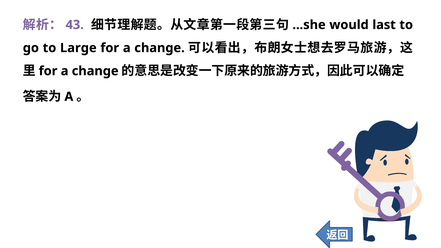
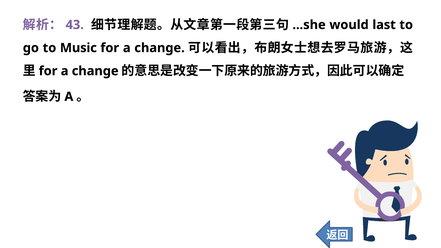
Large: Large -> Music (78, 48)
